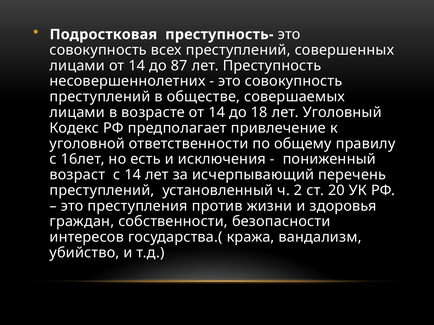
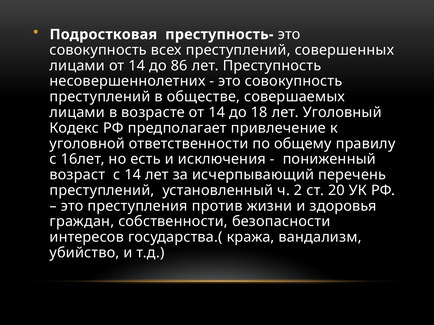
87: 87 -> 86 (179, 66)
